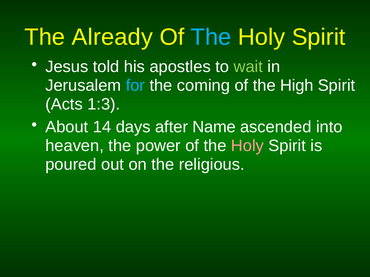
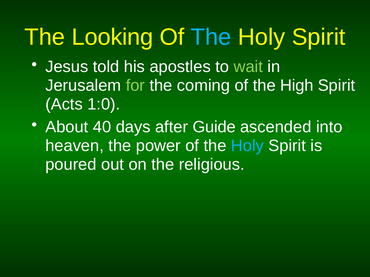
Already: Already -> Looking (112, 37)
for colour: light blue -> light green (135, 86)
1:3: 1:3 -> 1:0 (104, 104)
14: 14 -> 40 (102, 127)
Name: Name -> Guide (214, 127)
Holy colour: pink -> light blue (247, 146)
